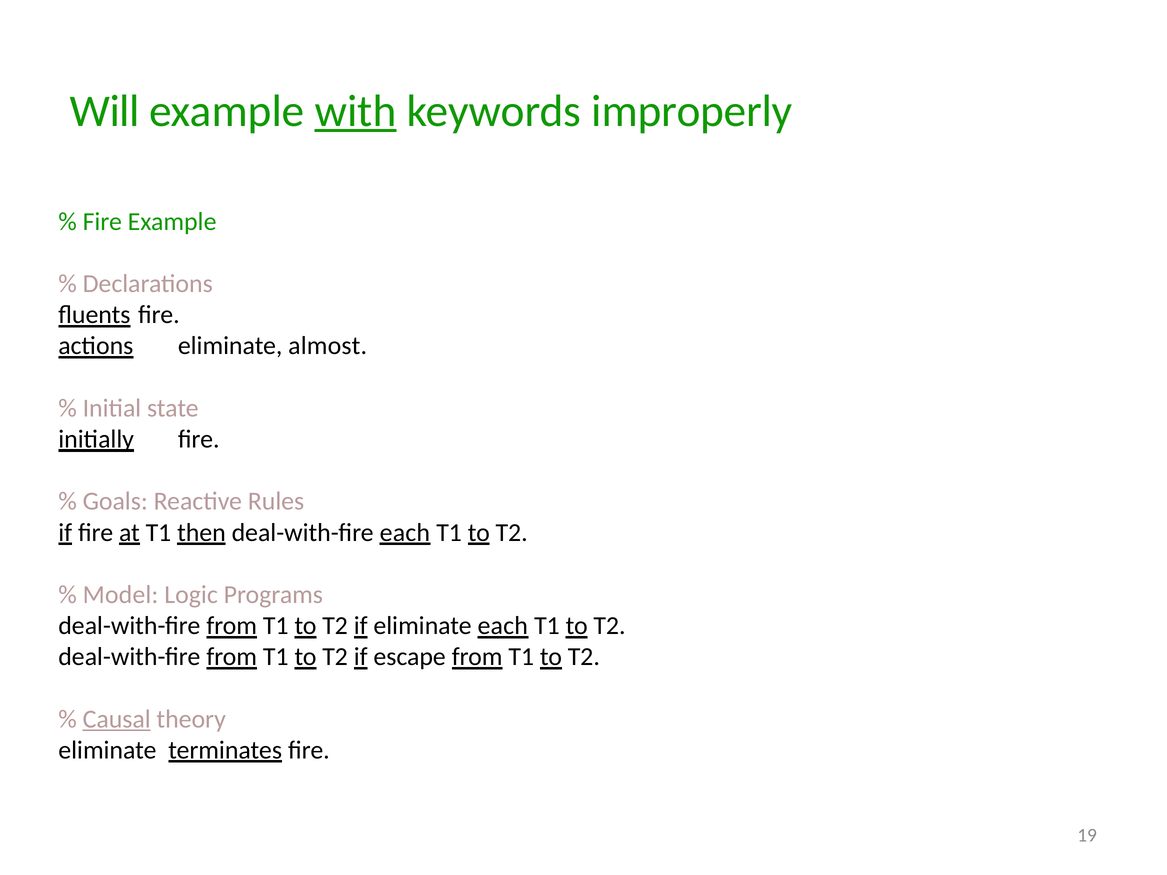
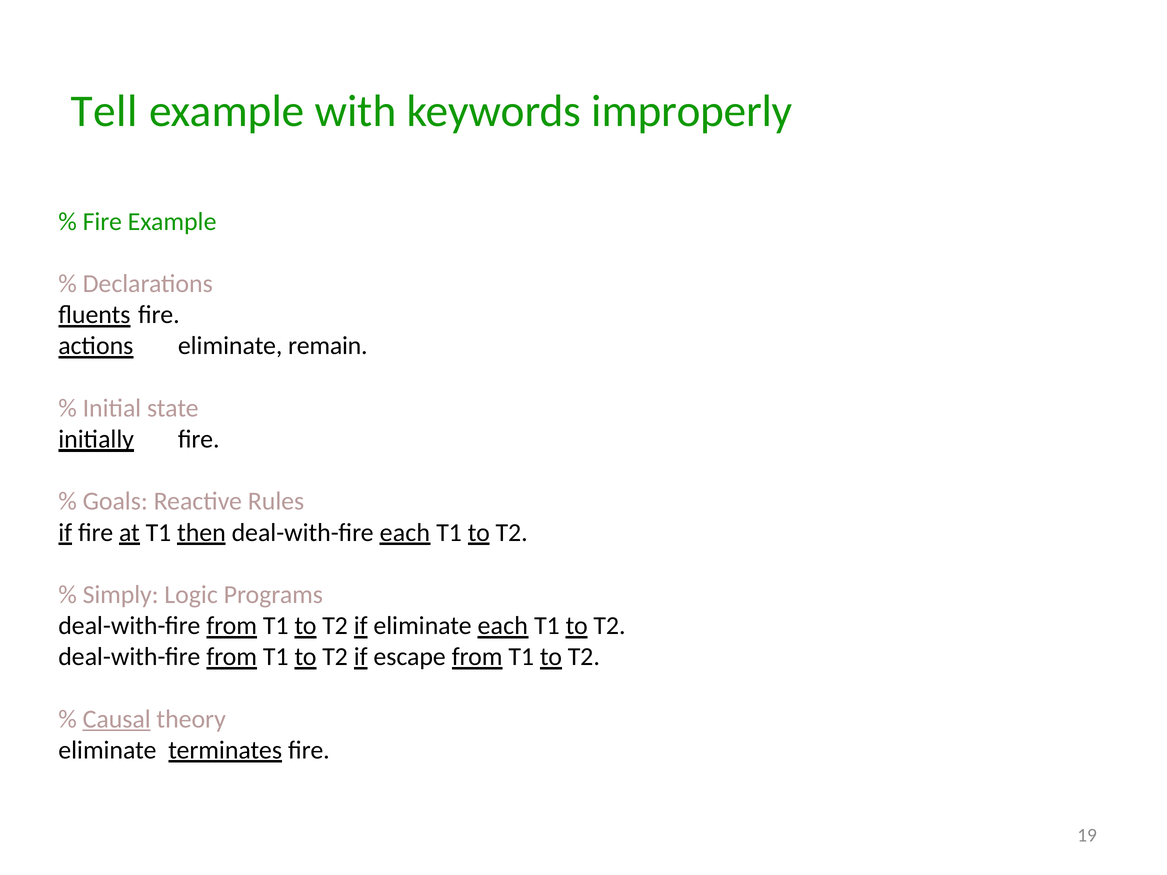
Will: Will -> Tell (104, 111)
with underline: present -> none (356, 111)
almost: almost -> remain (328, 346)
Model: Model -> Simply (121, 595)
